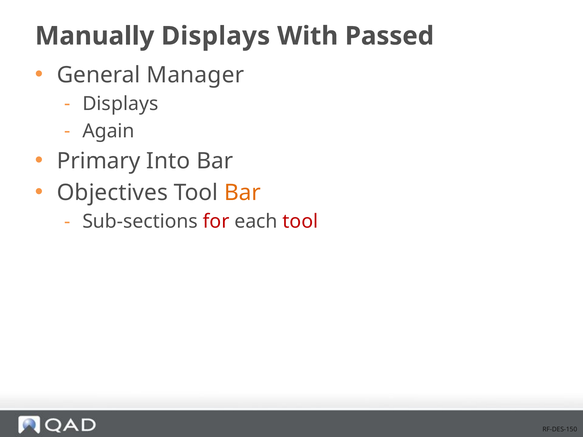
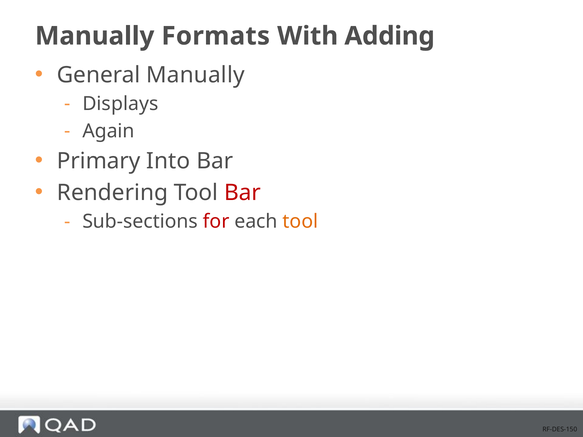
Manually Displays: Displays -> Formats (216, 36)
Passed: Passed -> Adding (390, 36)
General Manager: Manager -> Manually (195, 75)
Objectives: Objectives -> Rendering (112, 193)
Bar colour: orange -> red (242, 193)
tool colour: red -> orange (300, 222)
